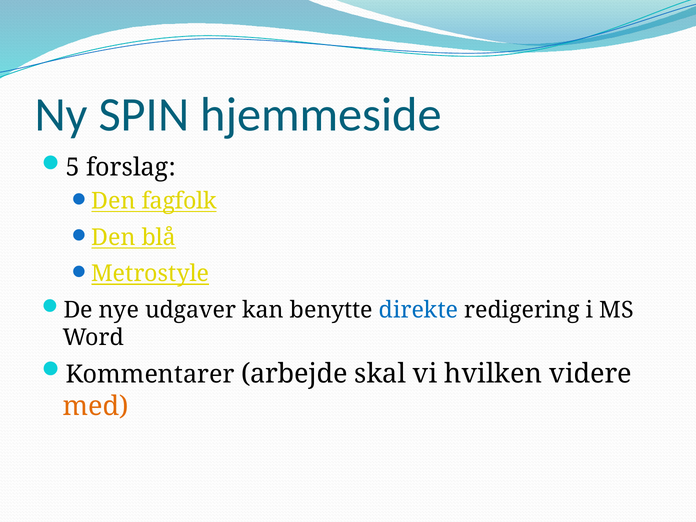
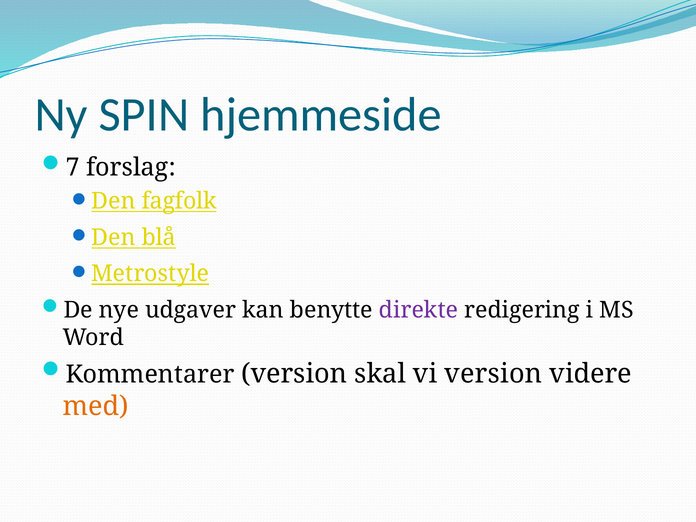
5: 5 -> 7 (73, 168)
direkte colour: blue -> purple (419, 310)
Kommentarer arbejde: arbejde -> version (294, 374)
vi hvilken: hvilken -> version (493, 374)
